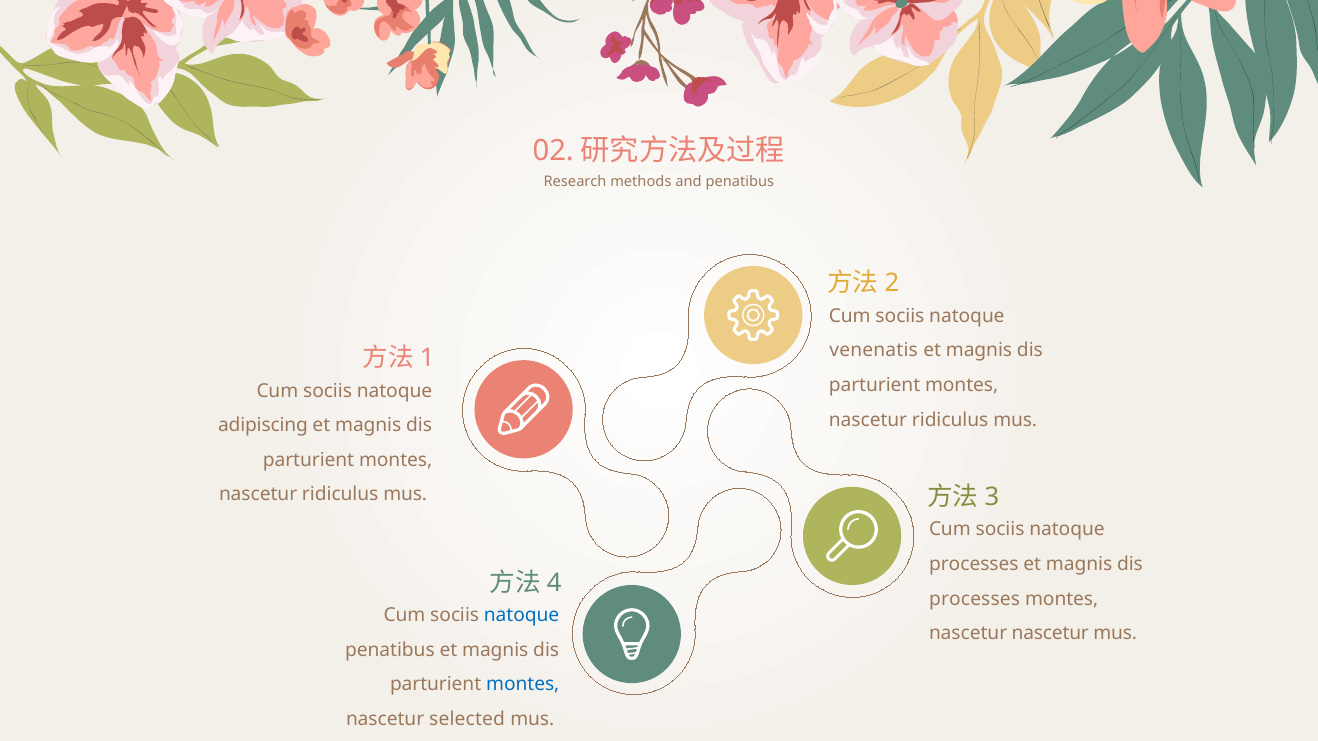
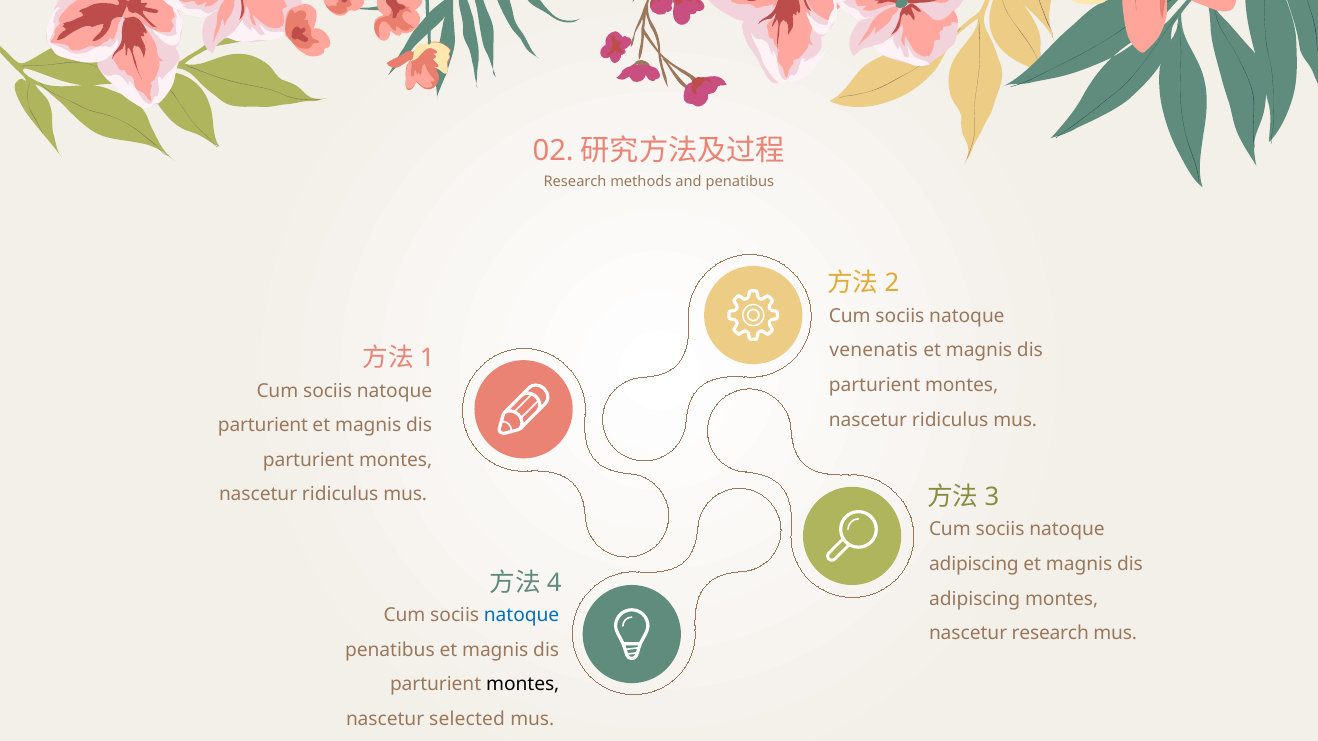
adipiscing: adipiscing -> parturient (263, 426)
processes: processes -> adipiscing (974, 564)
processes: processes -> adipiscing (975, 599)
nascetur nascetur: nascetur -> research (1050, 634)
montes colour: blue -> black (523, 685)
